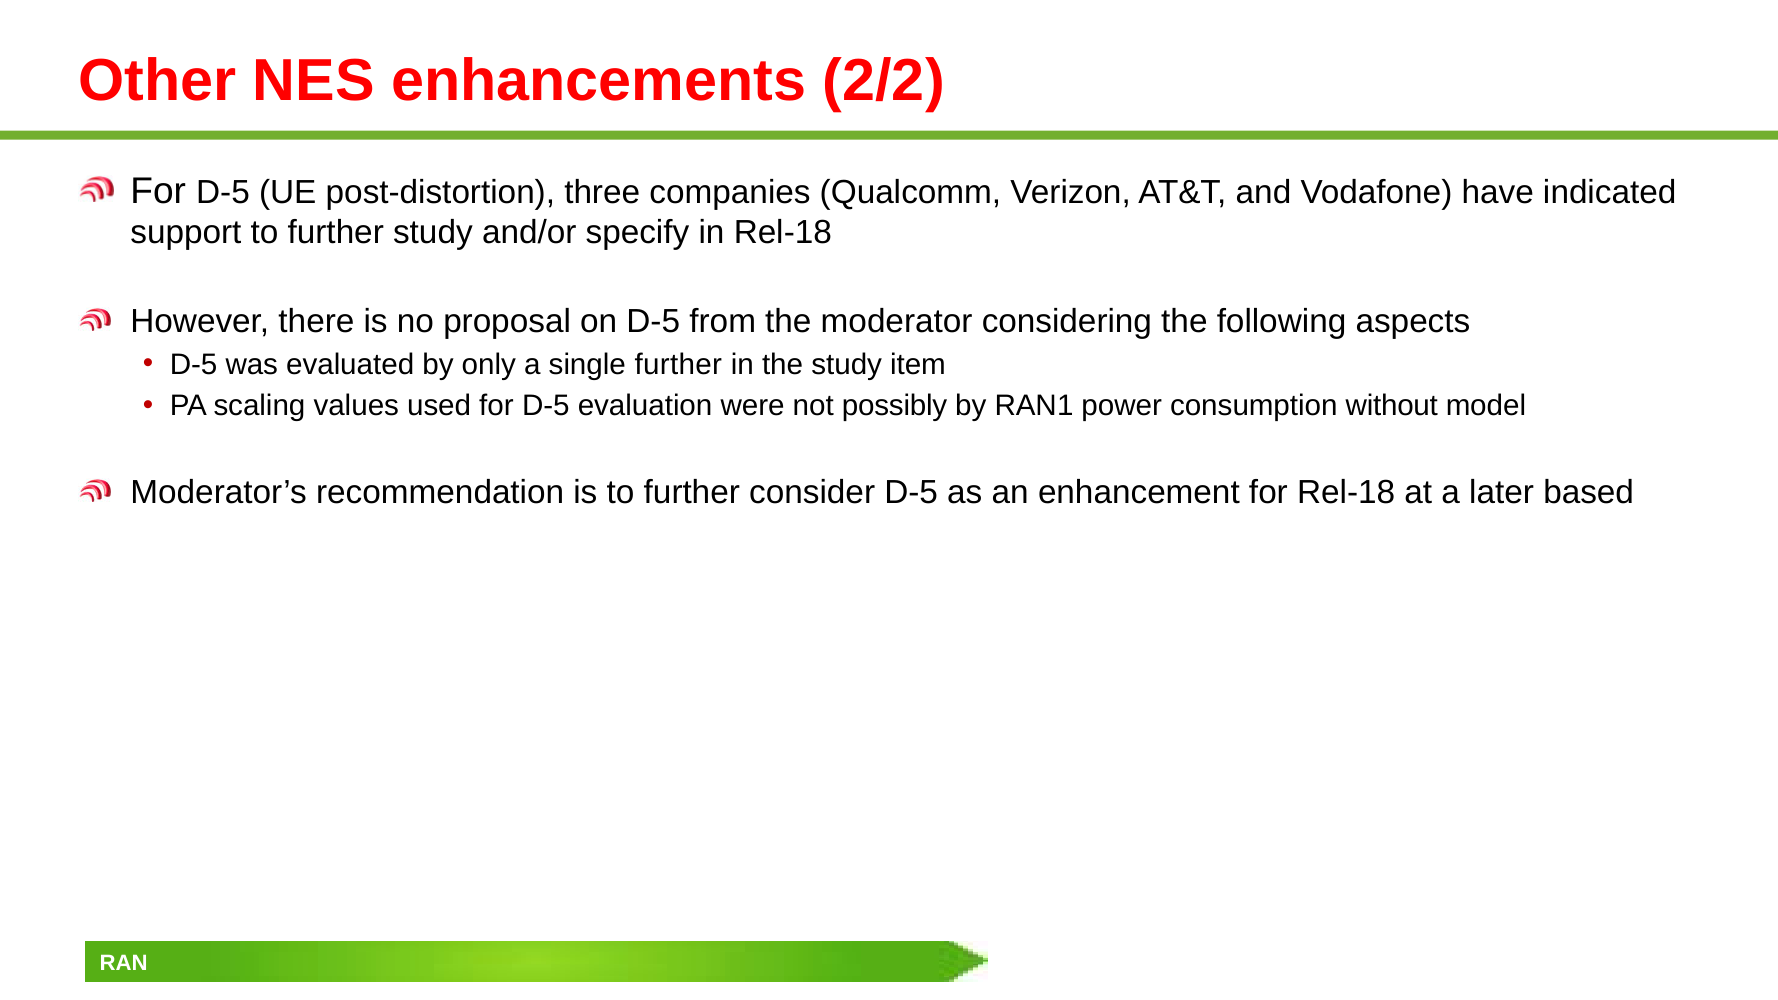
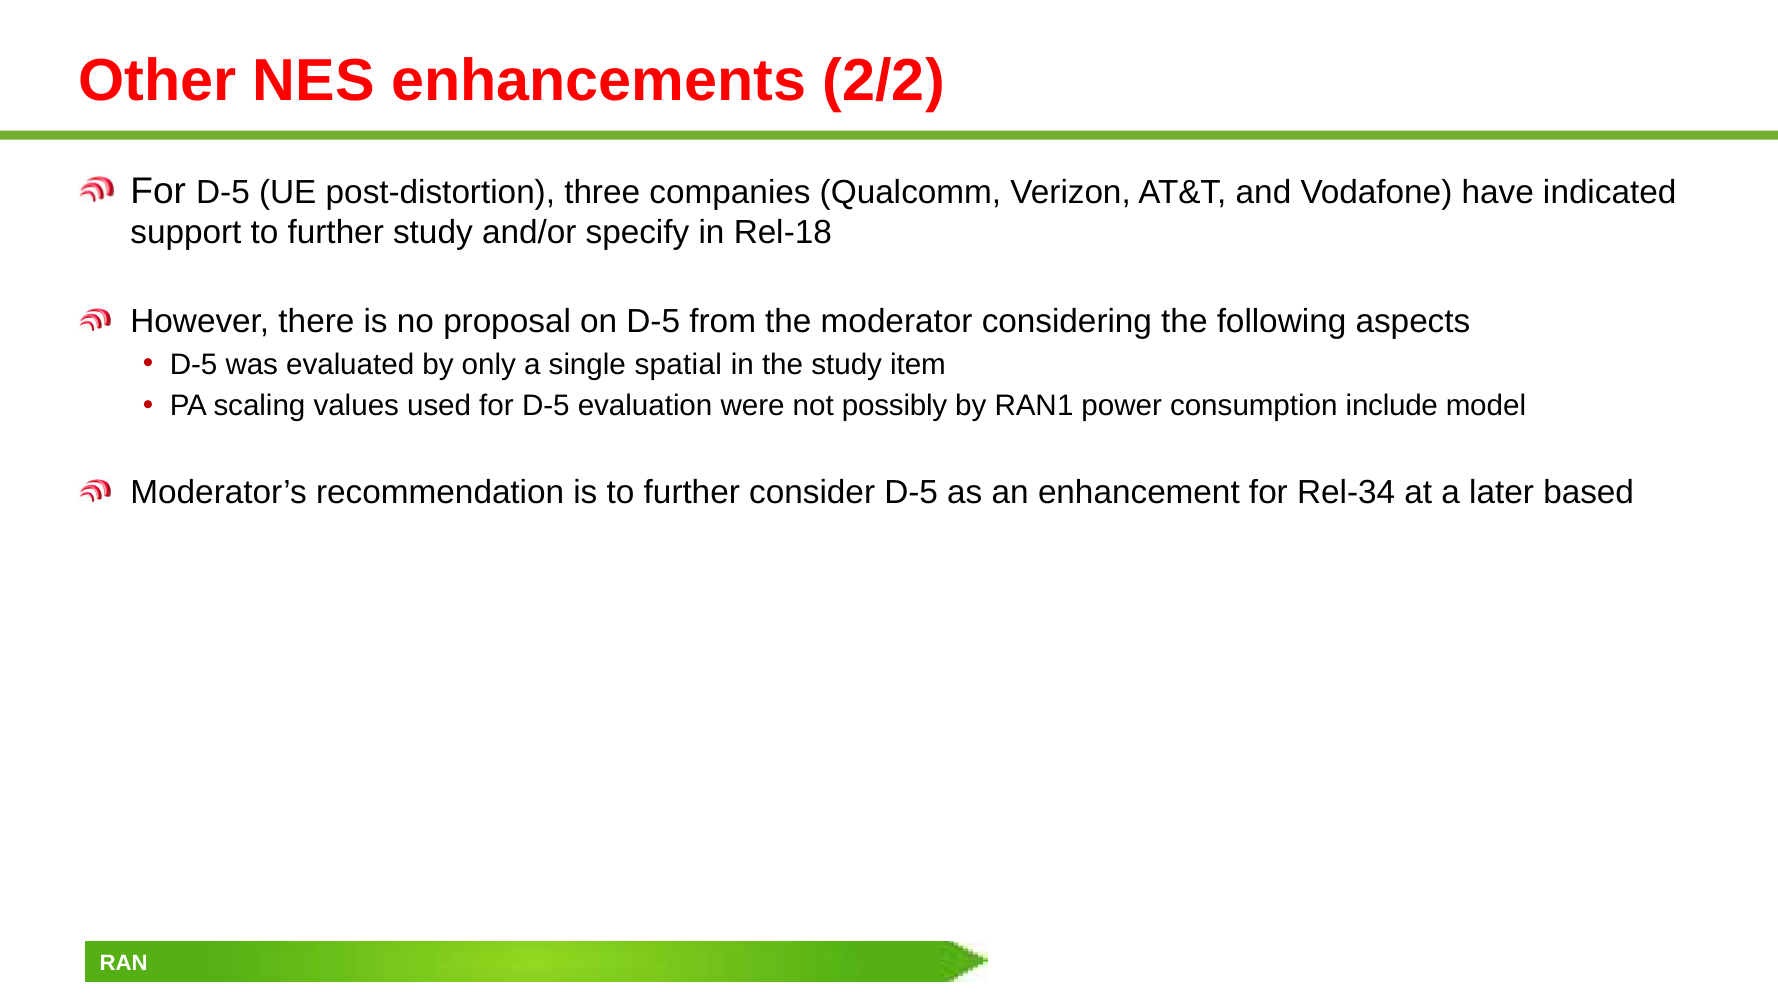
single further: further -> spatial (678, 365)
without: without -> include (1392, 406)
for Rel-18: Rel-18 -> Rel-34 (1346, 492)
